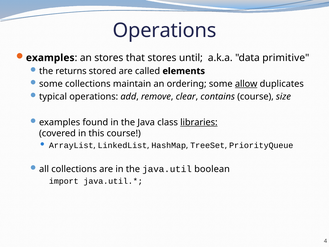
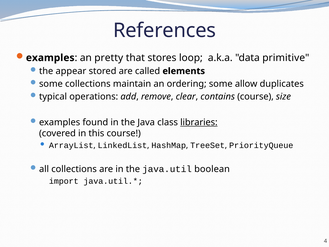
Operations: Operations -> References (165, 30)
an stores: stores -> pretty (109, 58)
until: until -> loop (191, 58)
returns: returns -> appear (71, 71)
allow underline: present -> none (246, 84)
